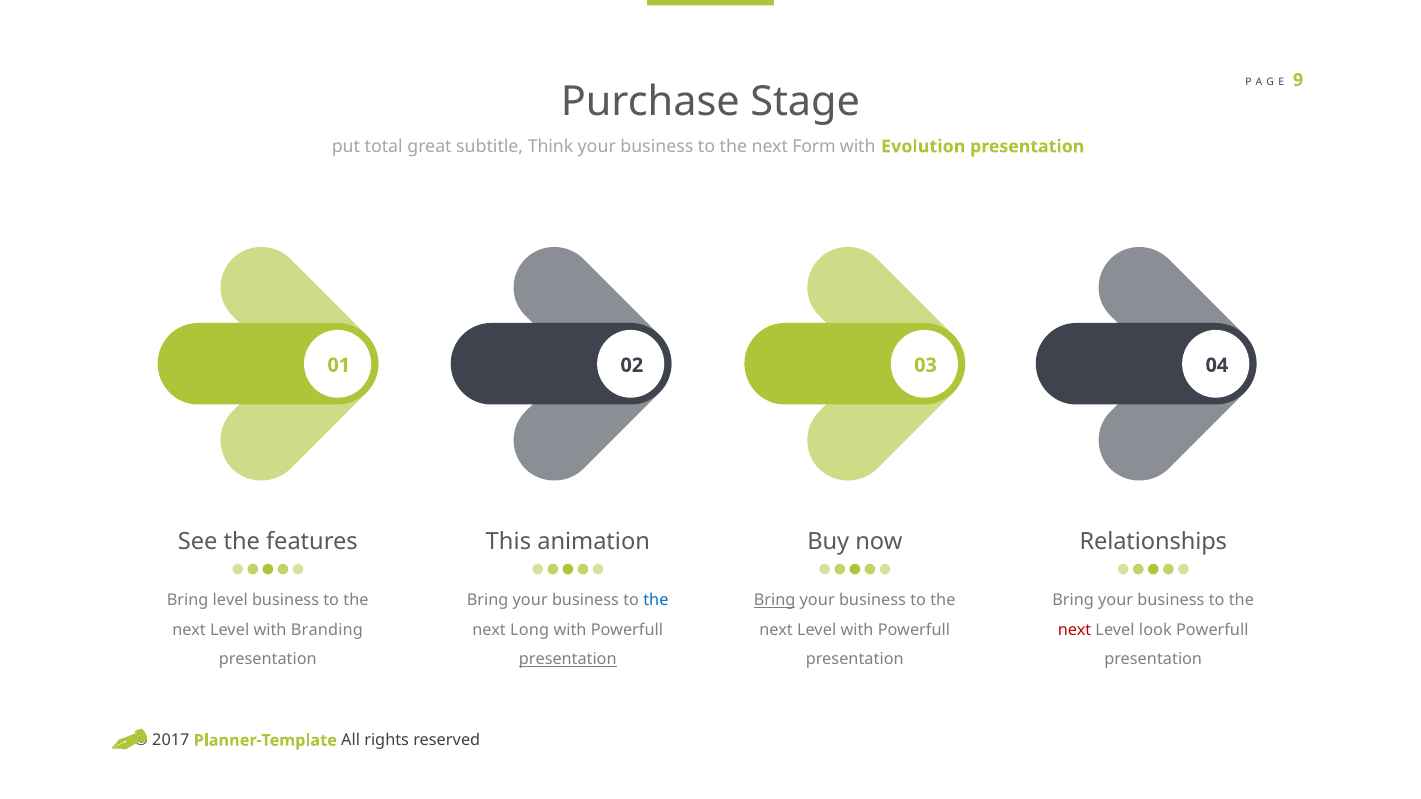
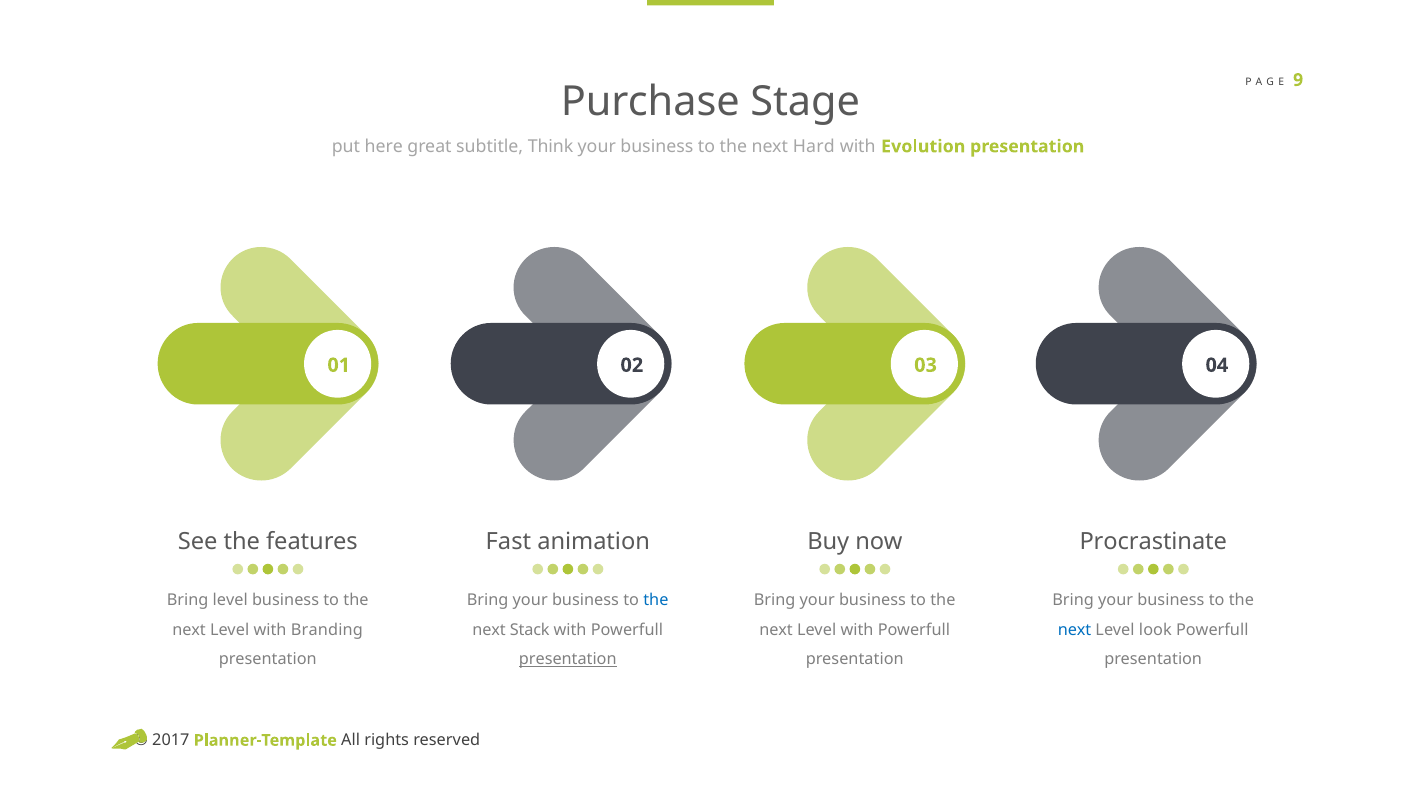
total: total -> here (384, 146)
Form: Form -> Hard (814, 146)
This: This -> Fast (508, 542)
Relationships: Relationships -> Procrastinate (1153, 542)
Bring underline: present -> none (775, 601)
Long: Long -> Stack (530, 630)
next colour: red -> blue (1075, 630)
